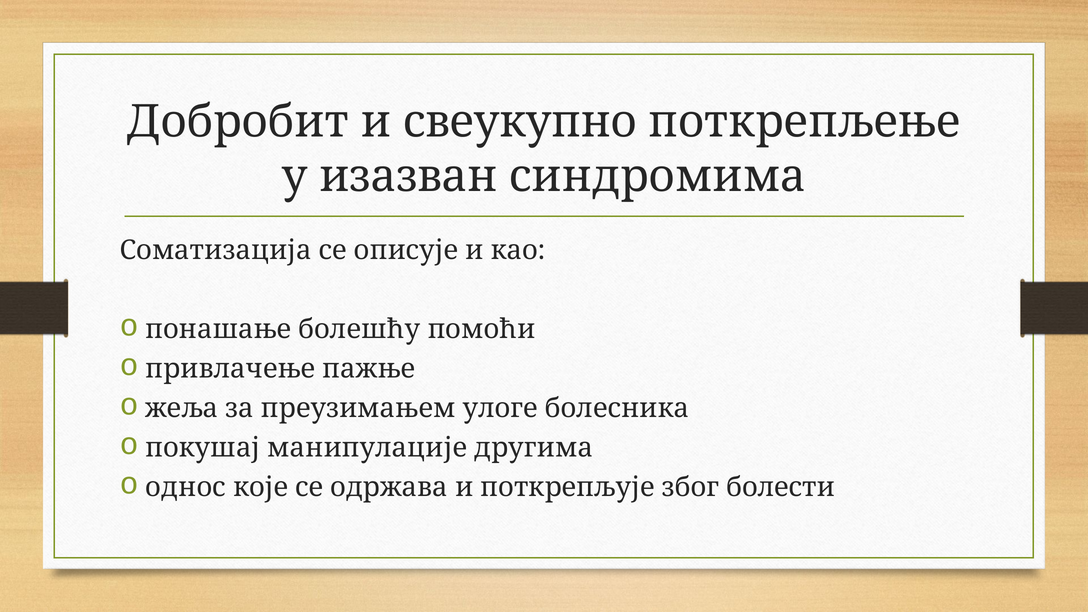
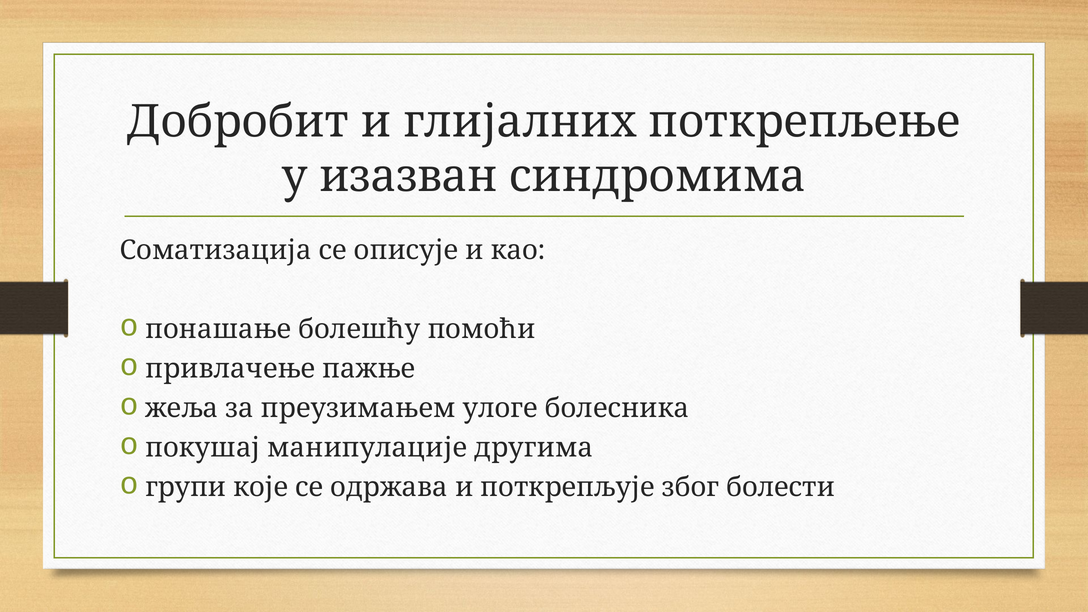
свеукупно: свеукупно -> глијалних (520, 122)
однос: однос -> групи (186, 487)
